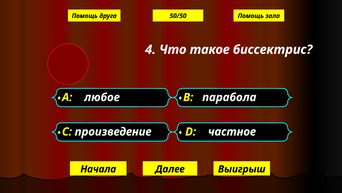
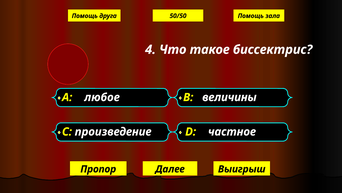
парабола: парабола -> величины (229, 97)
Начала: Начала -> Пропор (98, 169)
